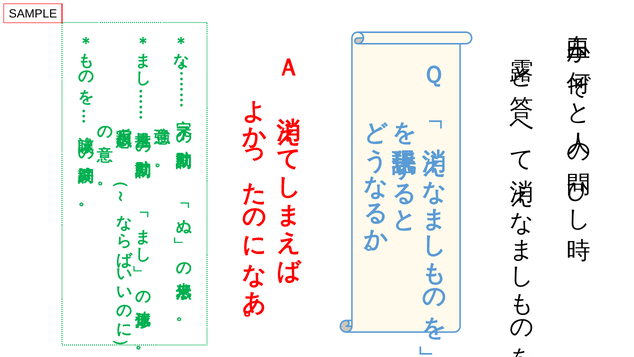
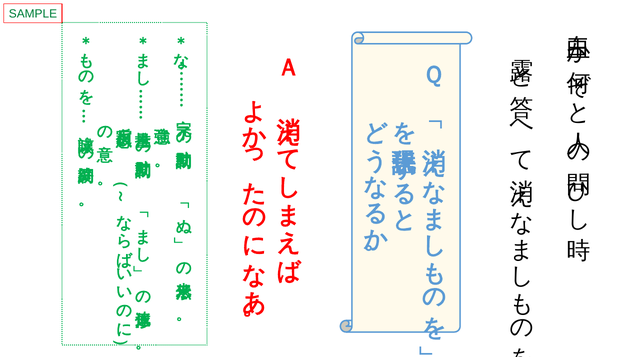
SAMPLE colour: black -> green (33, 14)
